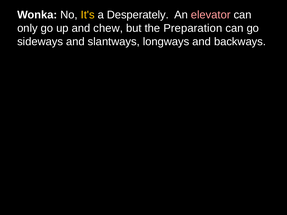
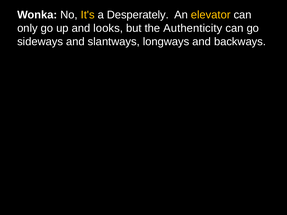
elevator colour: pink -> yellow (211, 15)
chew: chew -> looks (108, 28)
Preparation: Preparation -> Authenticity (193, 28)
